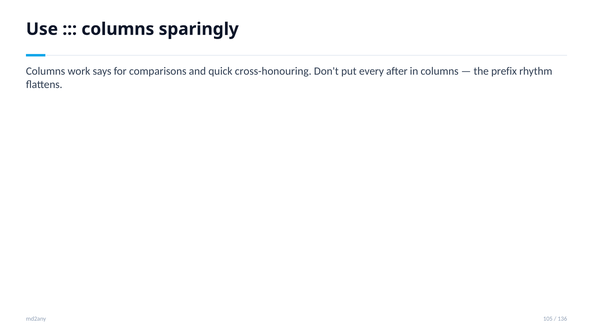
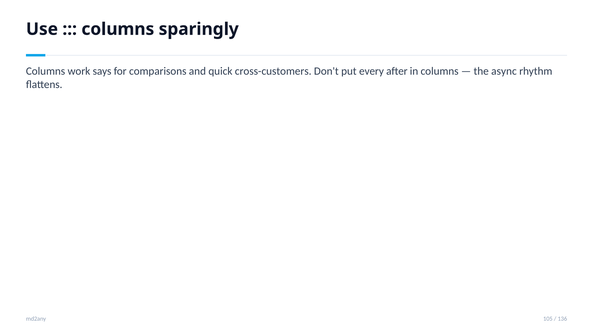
cross-honouring: cross-honouring -> cross-customers (273, 71)
prefix: prefix -> async (504, 71)
